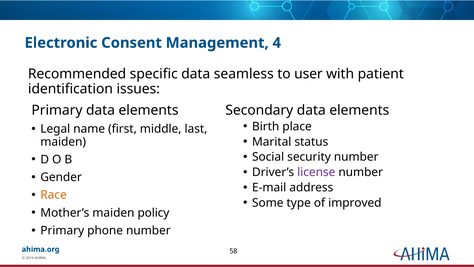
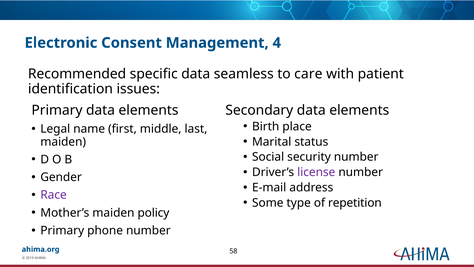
user: user -> care (308, 74)
Race colour: orange -> purple (54, 195)
improved: improved -> repetition (355, 203)
